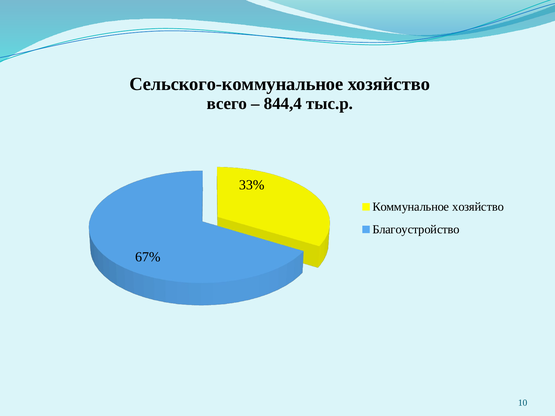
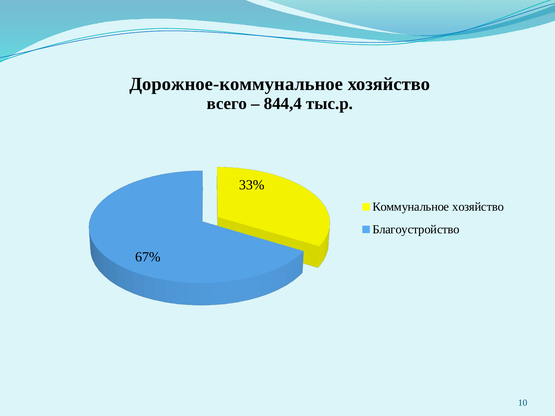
Сельского-коммунальное: Сельского-коммунальное -> Дорожное-коммунальное (236, 84)
